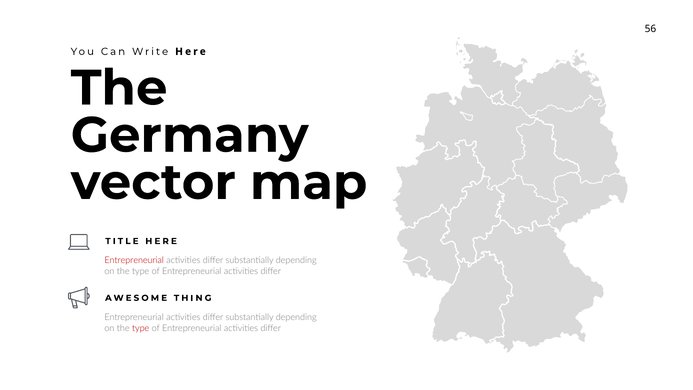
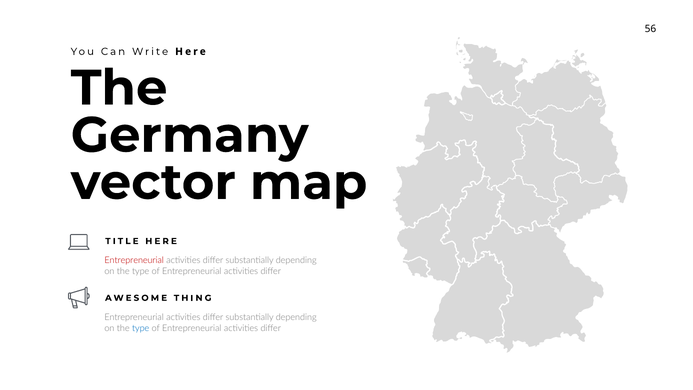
type colour: red -> blue (141, 328)
